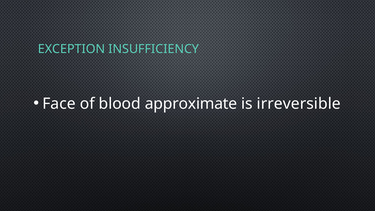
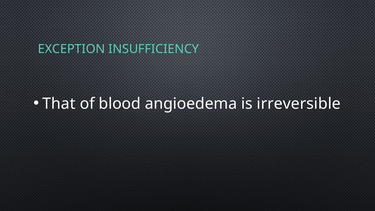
Face: Face -> That (59, 104)
approximate: approximate -> angioedema (191, 104)
